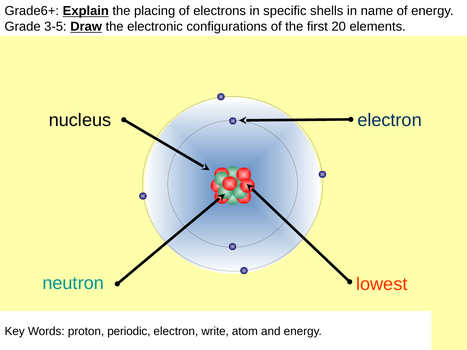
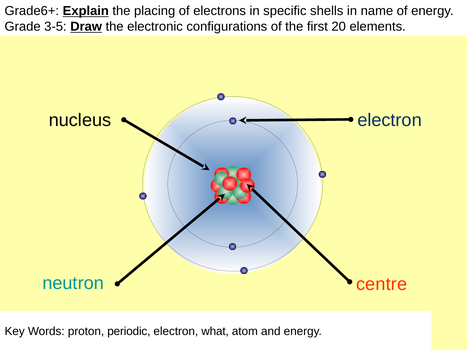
lowest: lowest -> centre (382, 284)
write: write -> what (215, 332)
